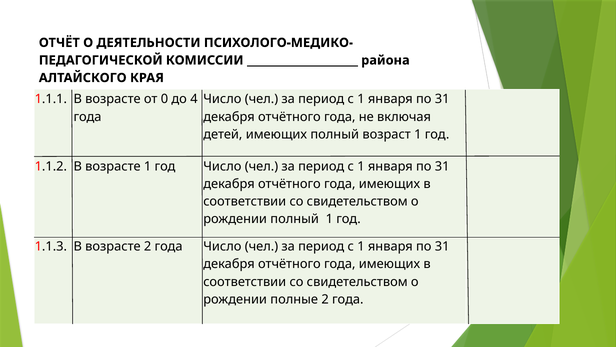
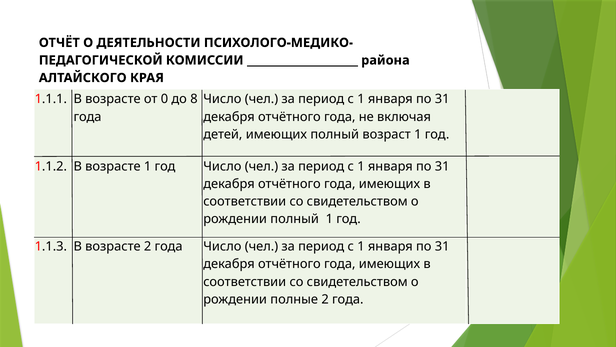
4: 4 -> 8 (194, 99)
